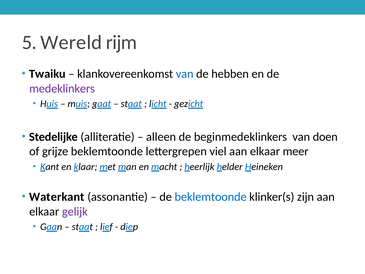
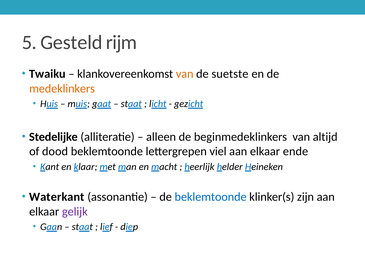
Wereld: Wereld -> Gesteld (71, 42)
van colour: blue -> orange (185, 74)
hebben: hebben -> suetste (230, 74)
medeklinkers colour: purple -> orange (62, 88)
doen: doen -> altijd (325, 137)
grijze: grijze -> dood (55, 151)
meer: meer -> ende (296, 151)
